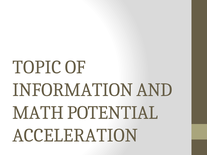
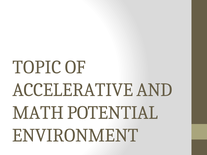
INFORMATION: INFORMATION -> ACCELERATIVE (73, 90)
ACCELERATION: ACCELERATION -> ENVIRONMENT (75, 136)
